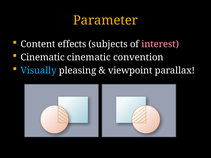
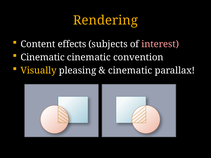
Parameter: Parameter -> Rendering (105, 20)
Visually colour: light blue -> yellow (39, 71)
viewpoint: viewpoint -> cinematic (130, 71)
